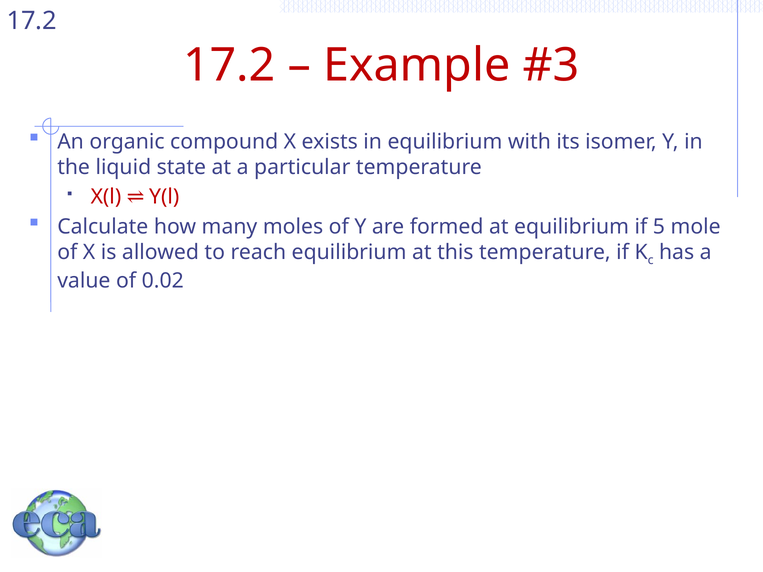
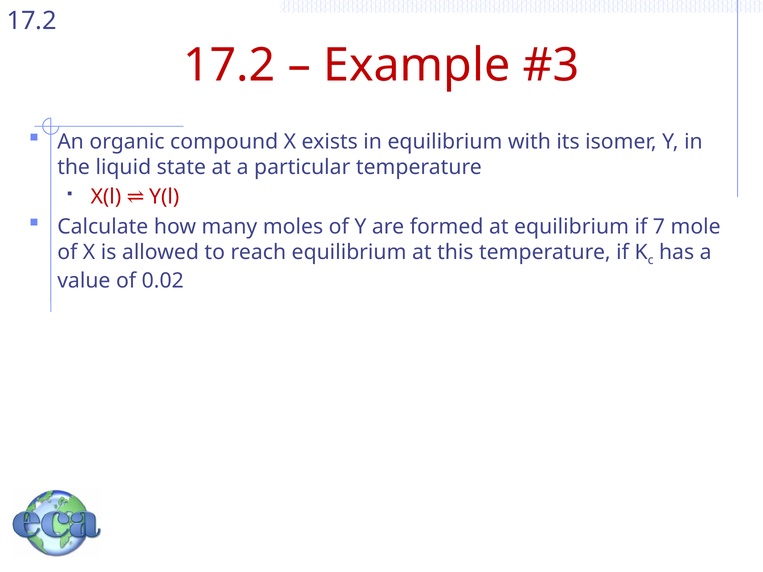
5: 5 -> 7 (659, 227)
